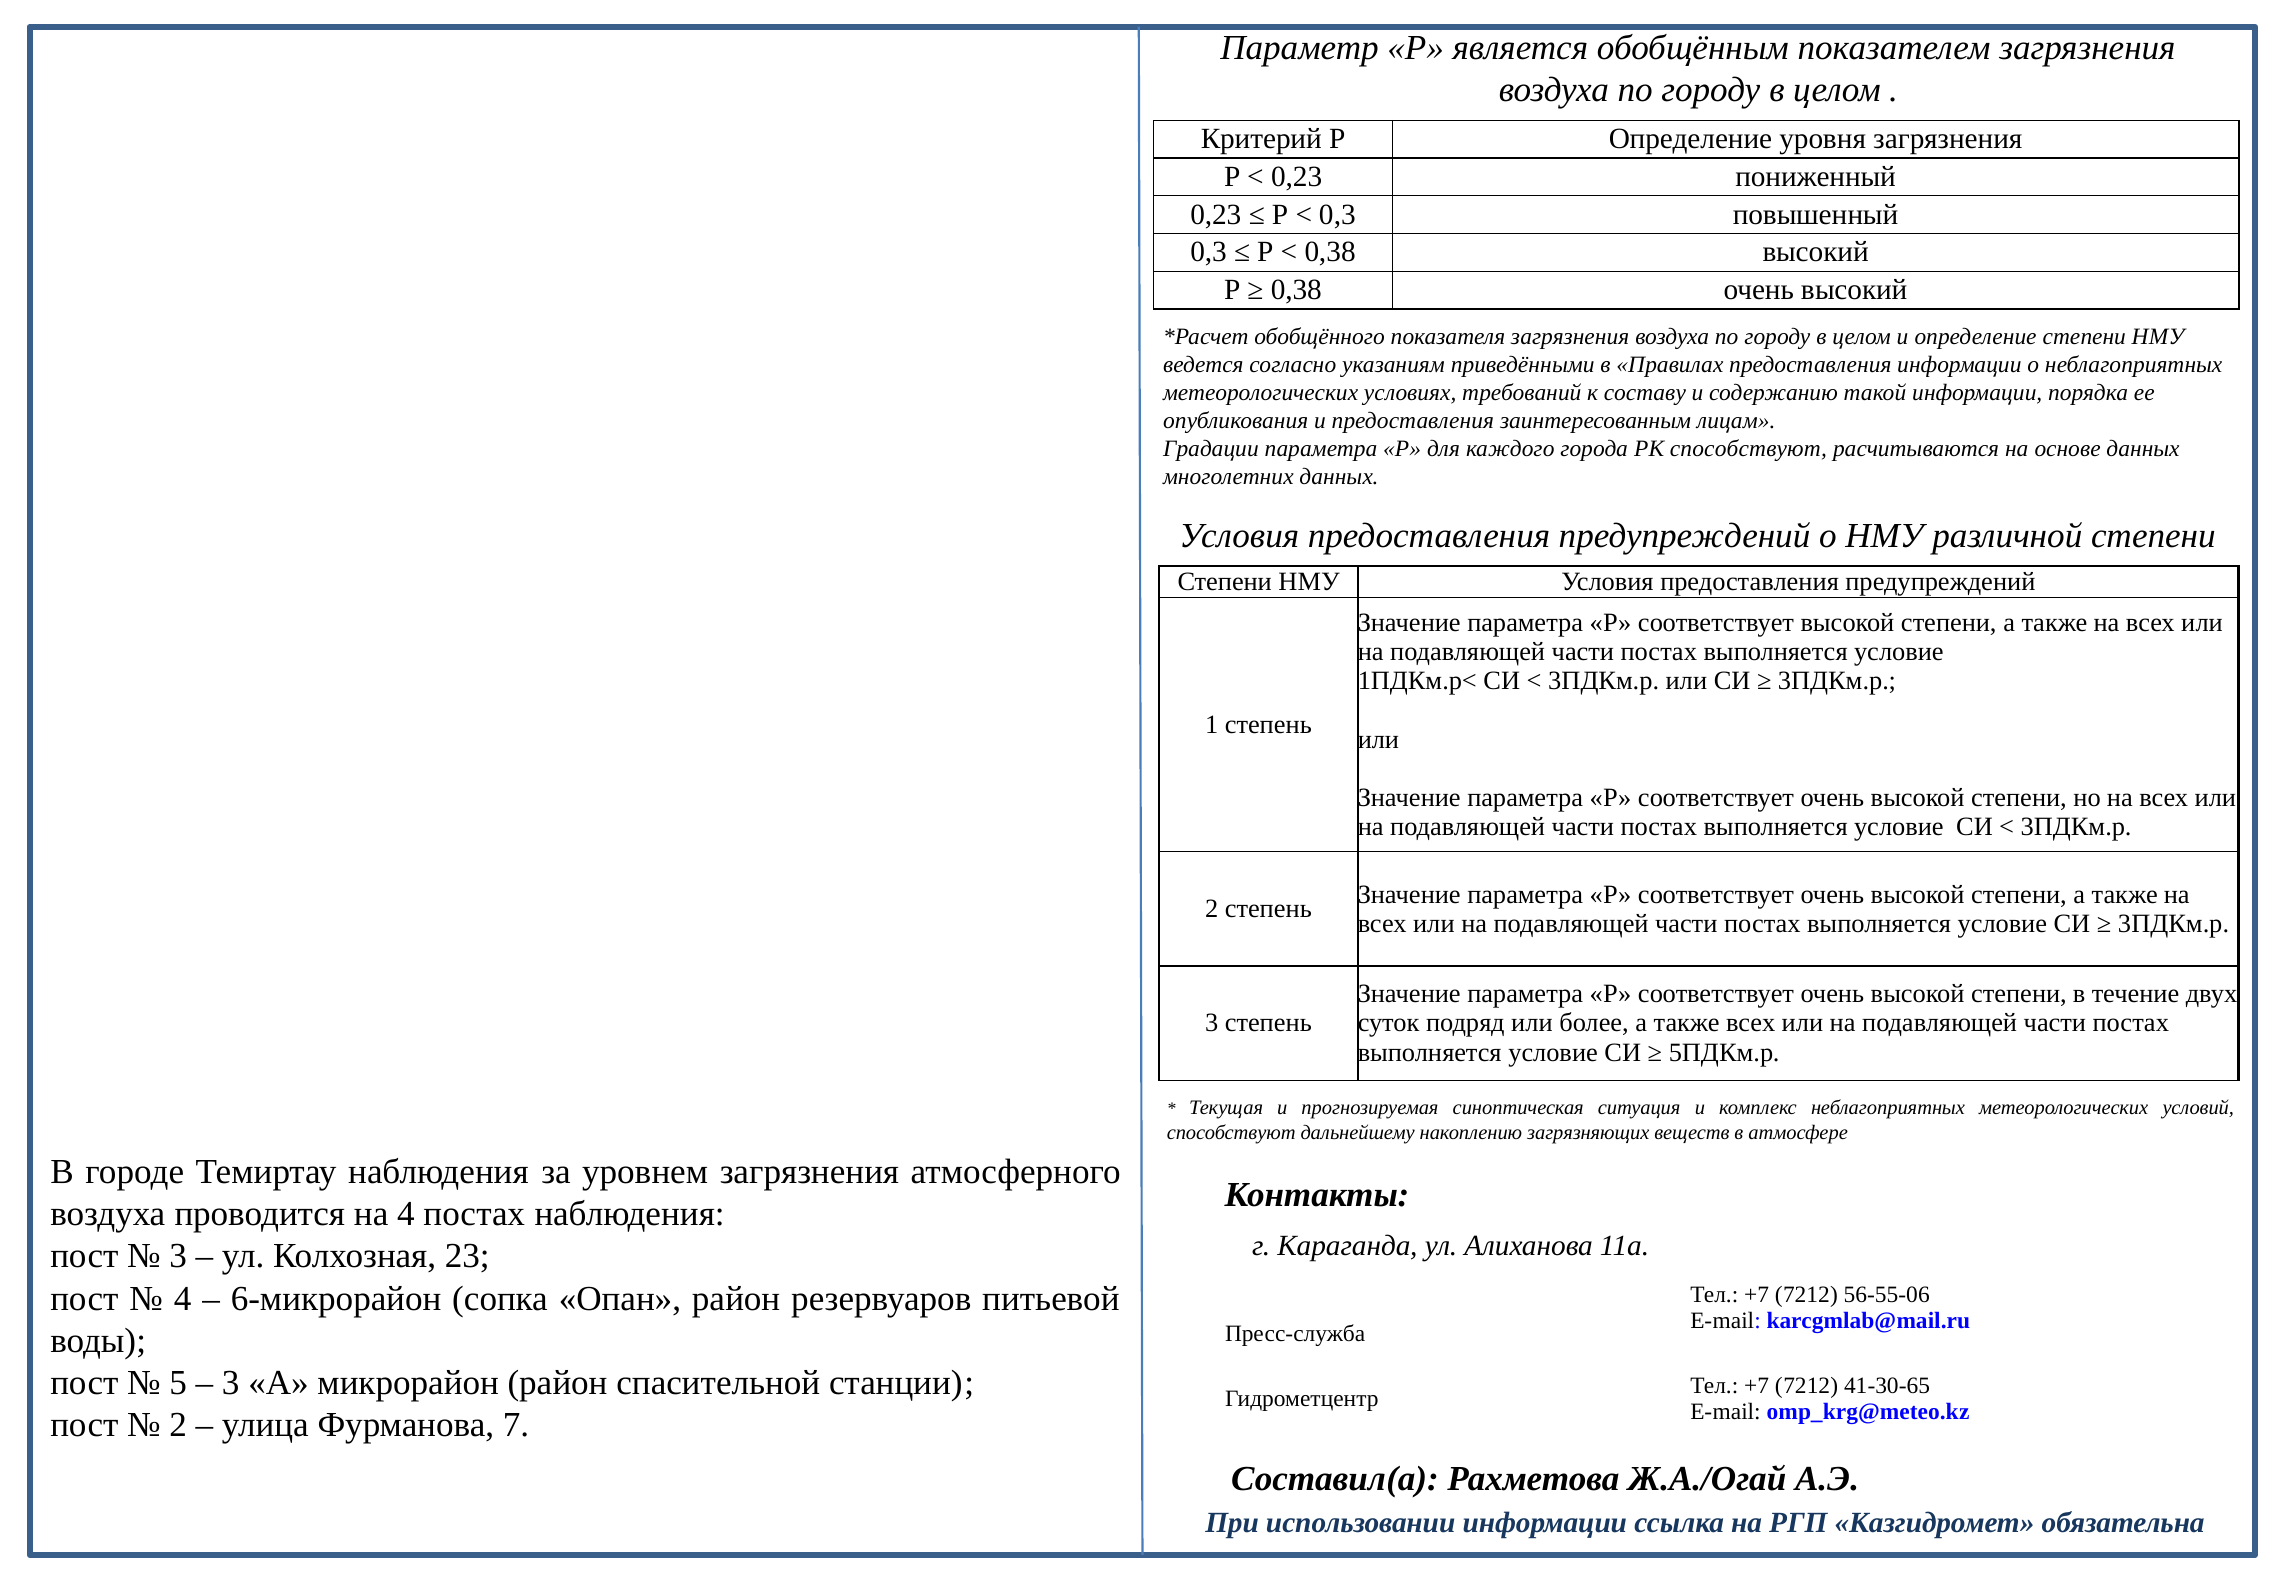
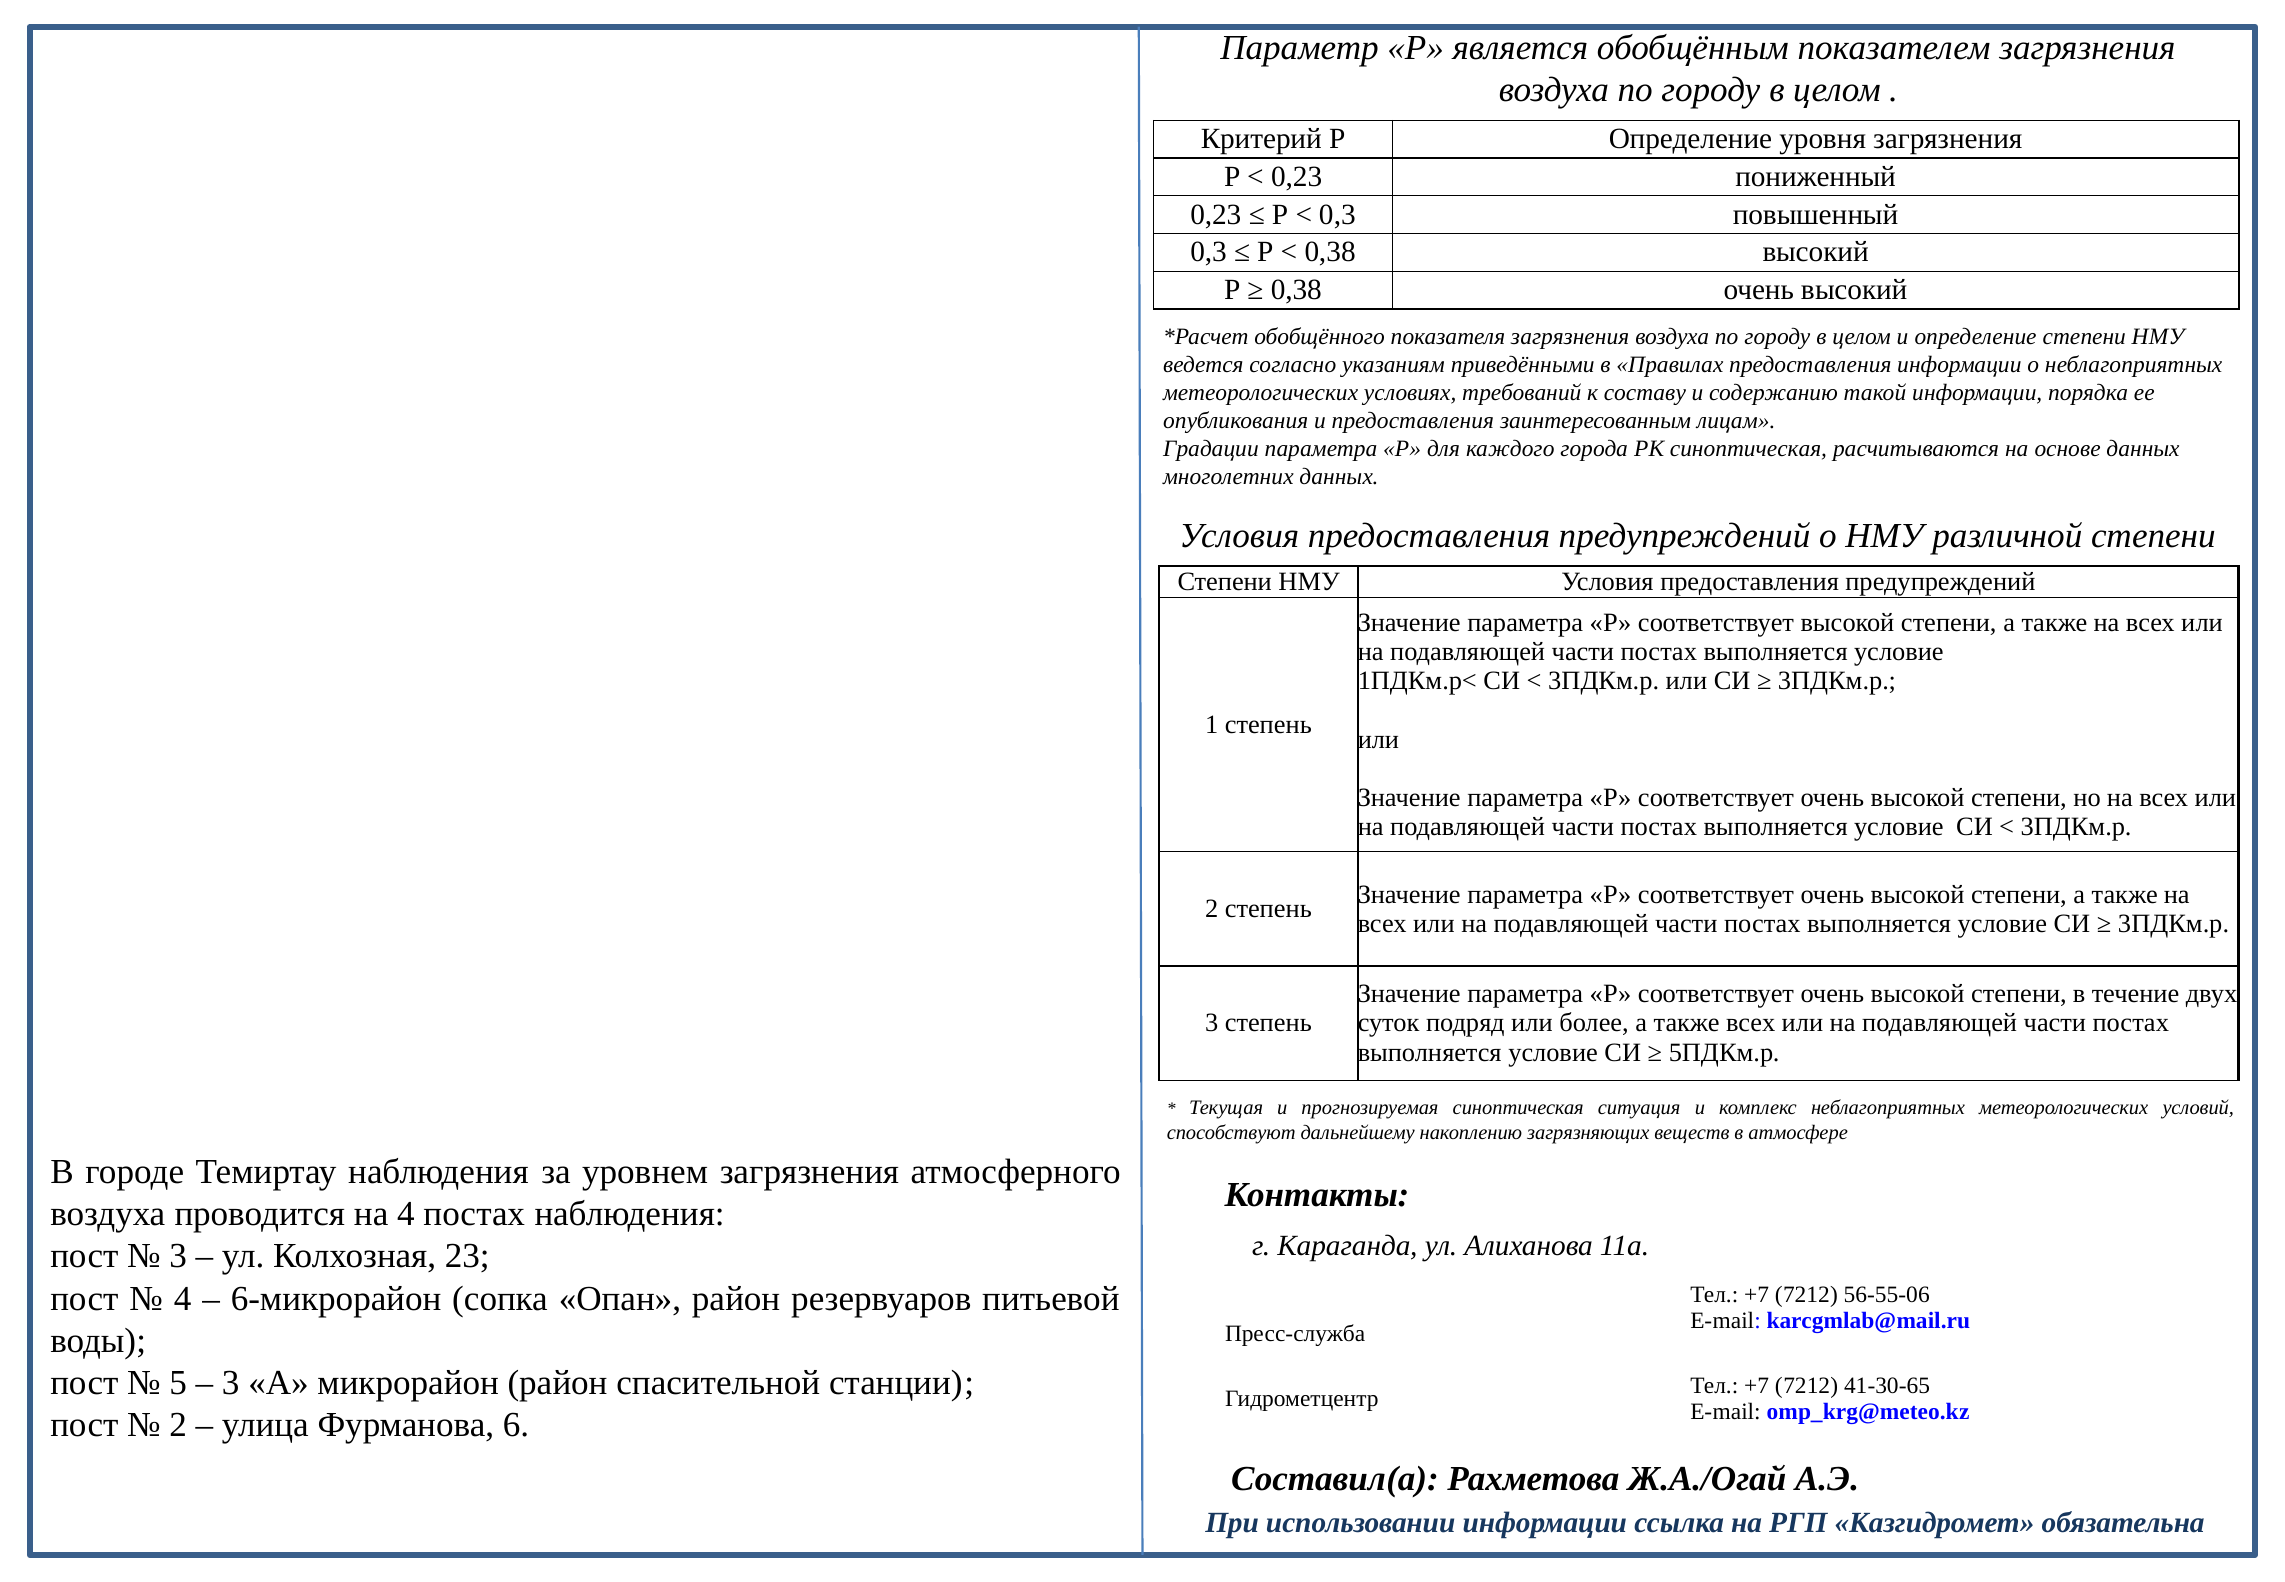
РК способствуют: способствуют -> синоптическая (1748, 449)
7: 7 -> 6 (516, 1425)
